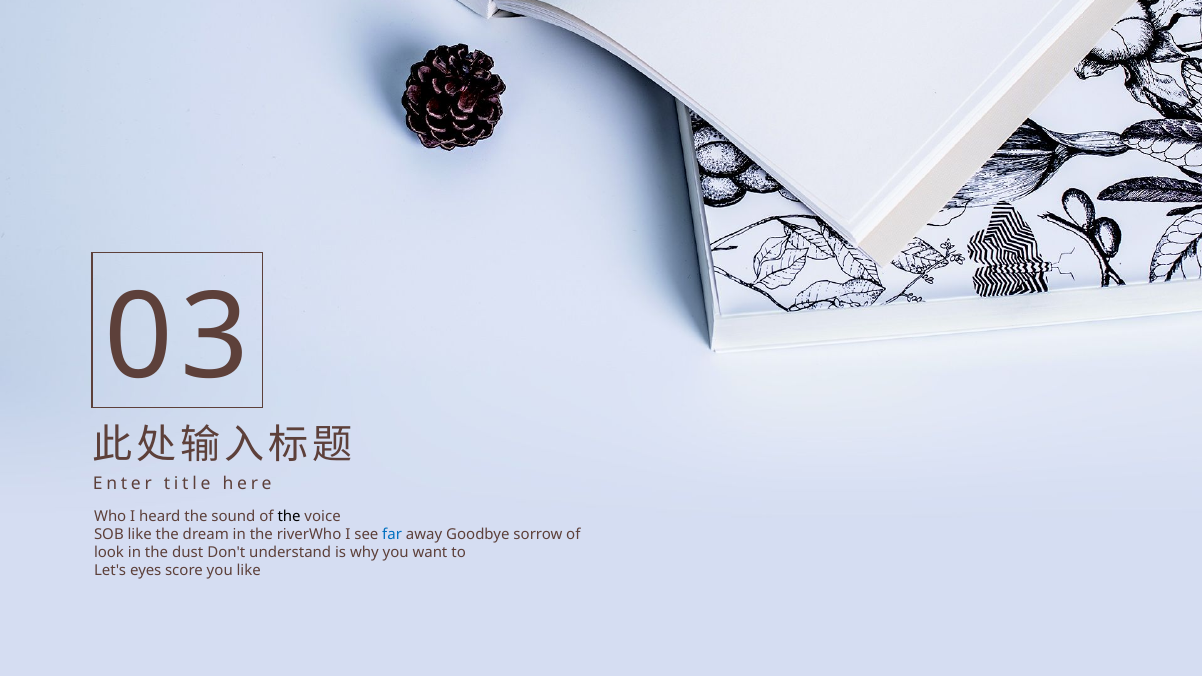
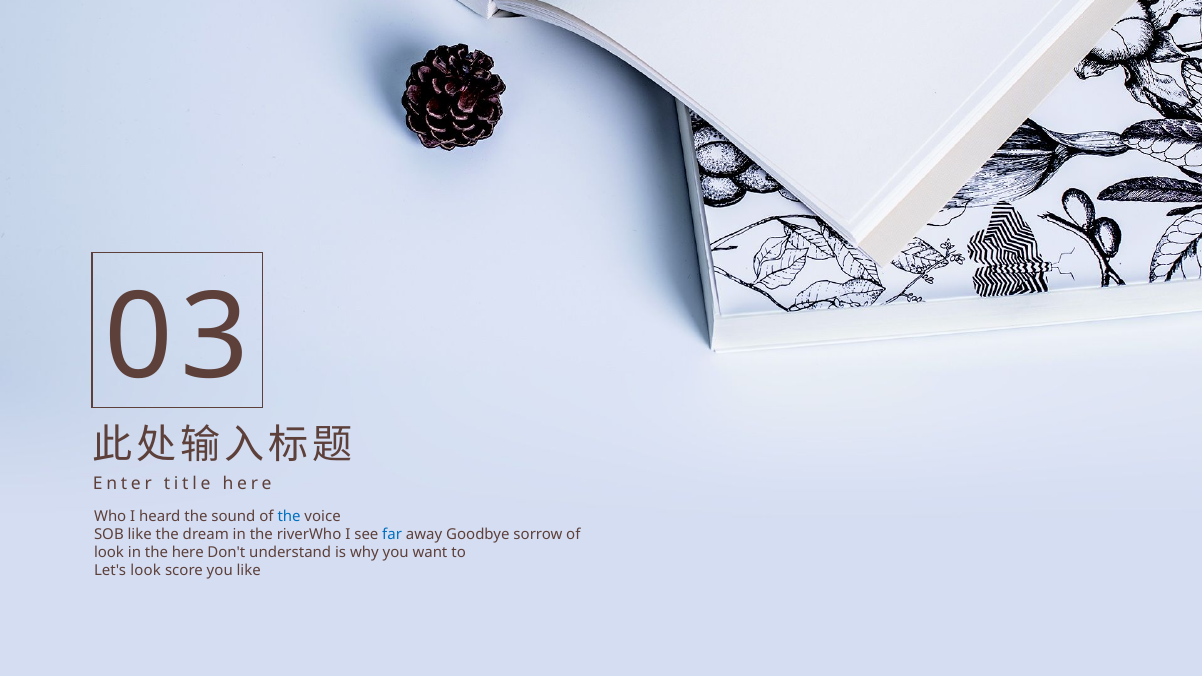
the colour: black -> blue (289, 516)
the dust: dust -> here (188, 552)
Let's eyes: eyes -> look (146, 570)
